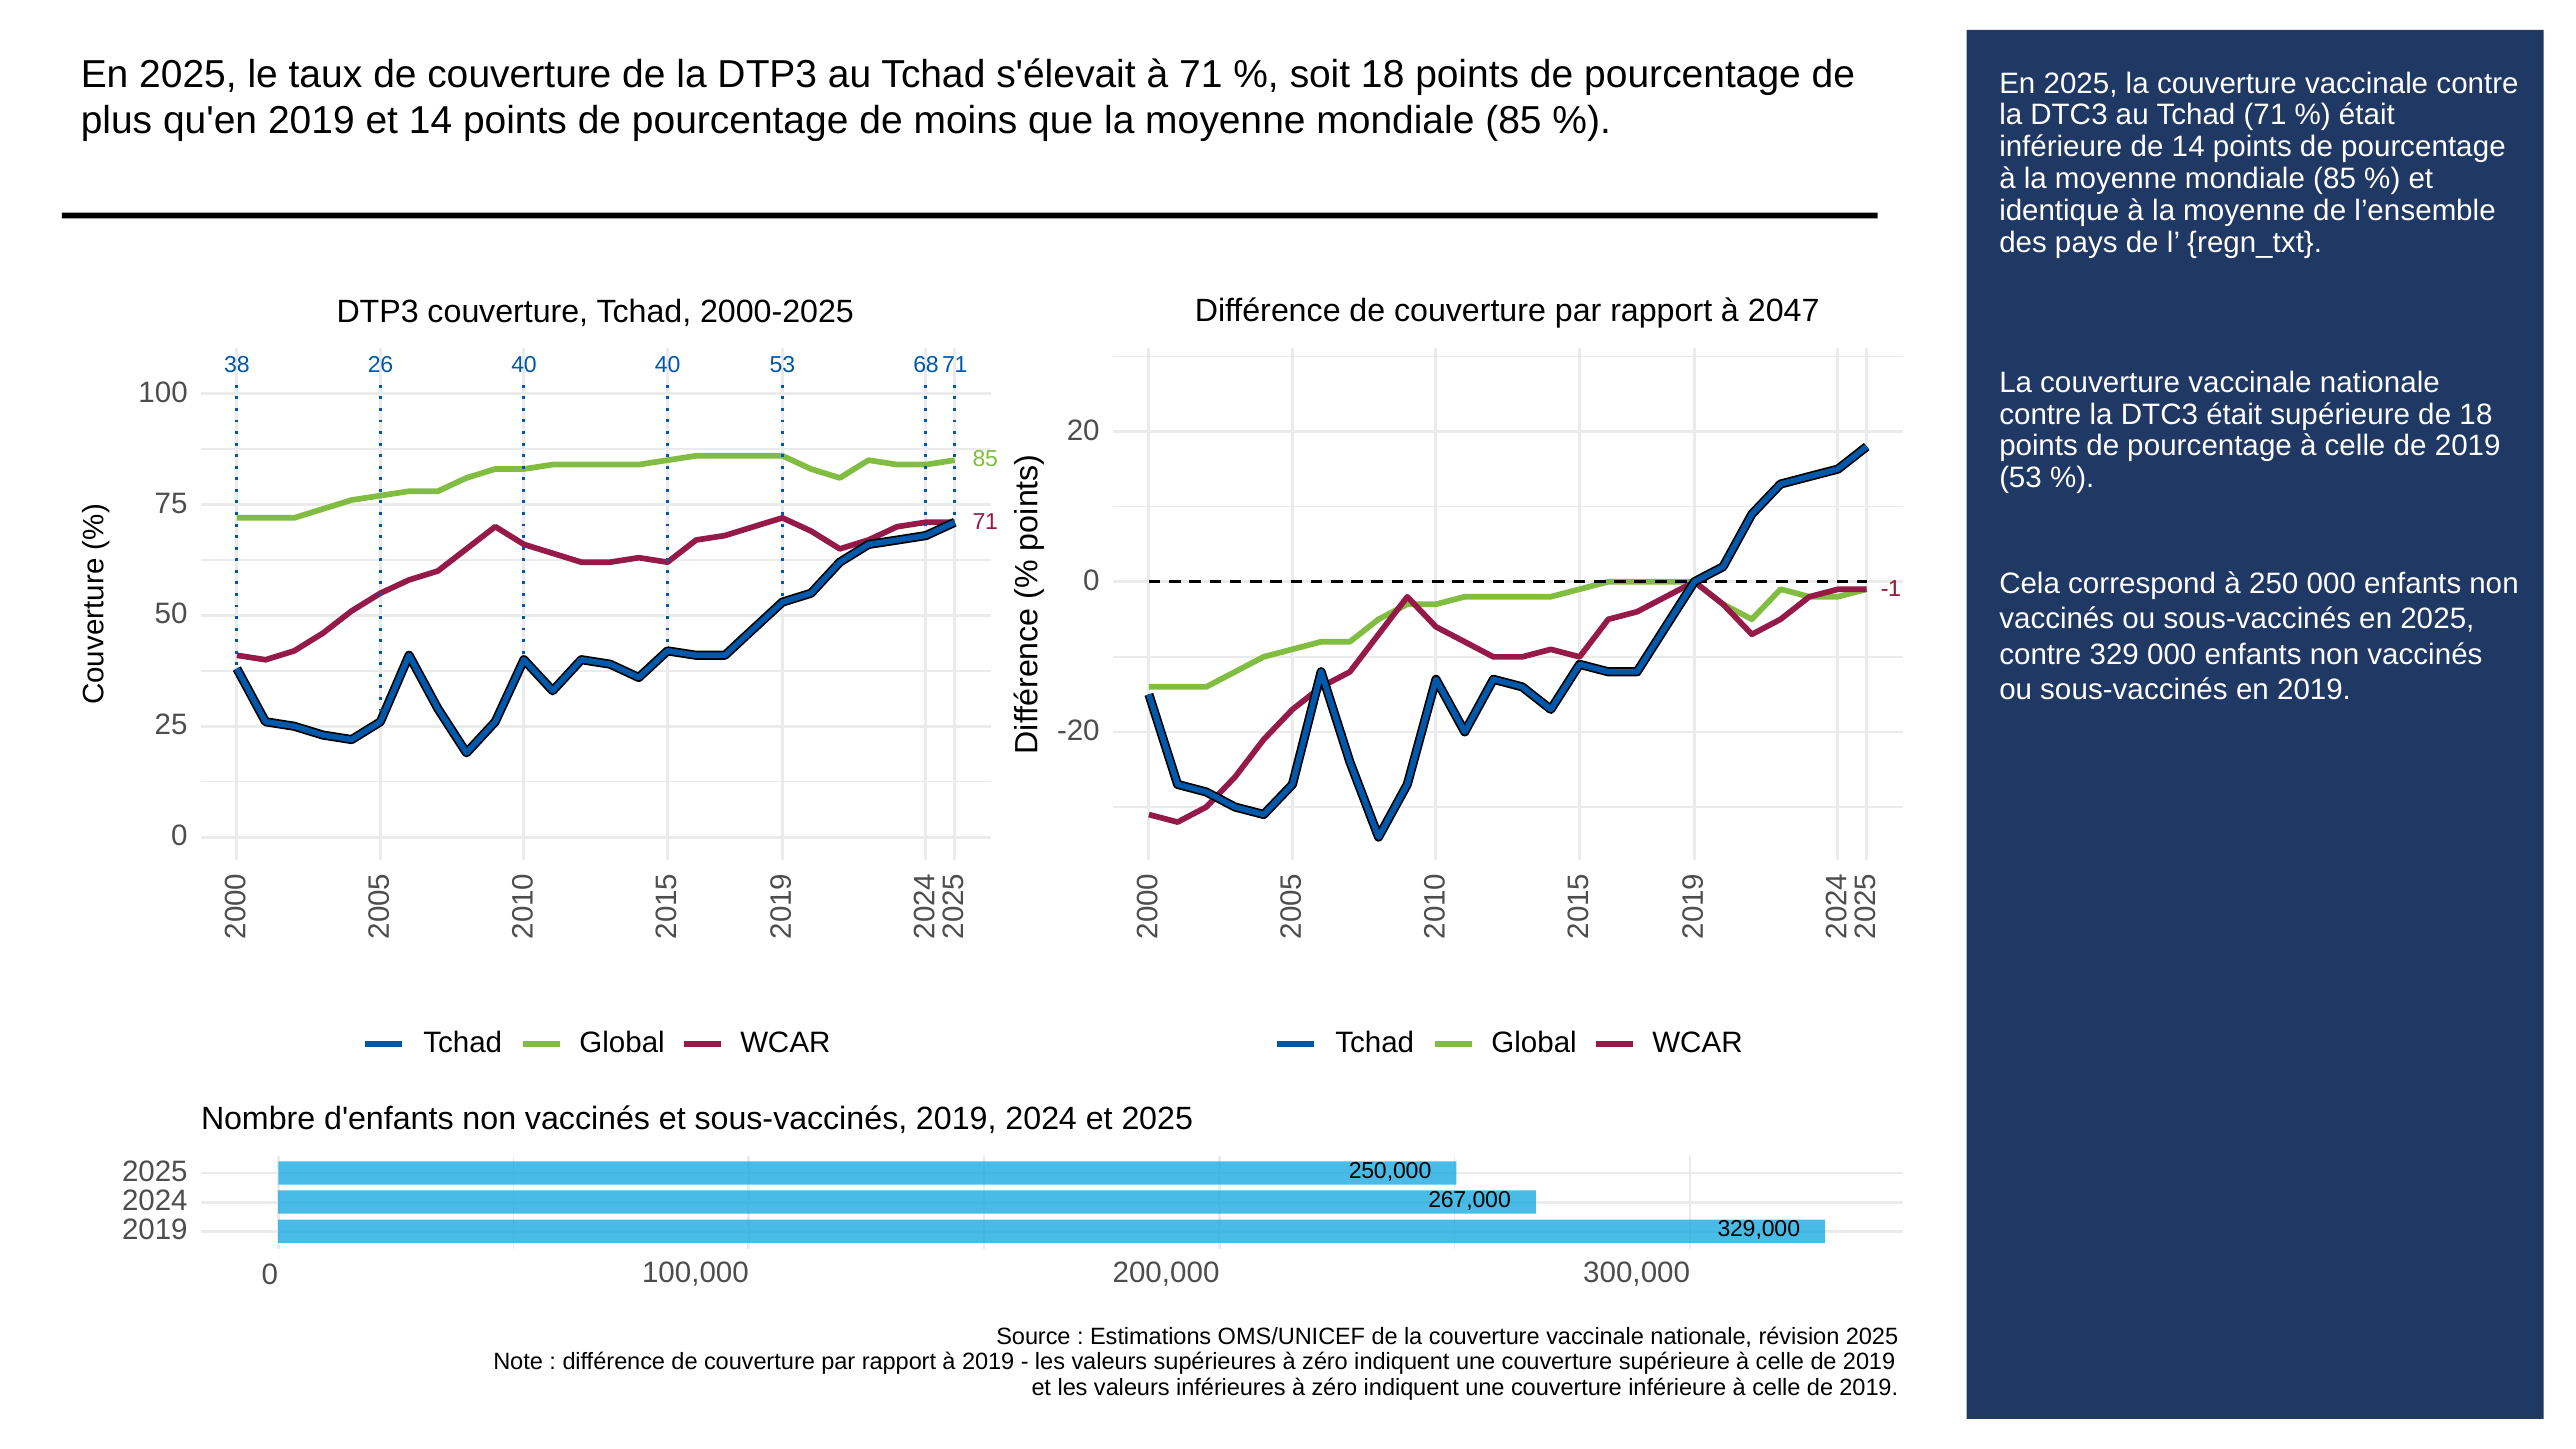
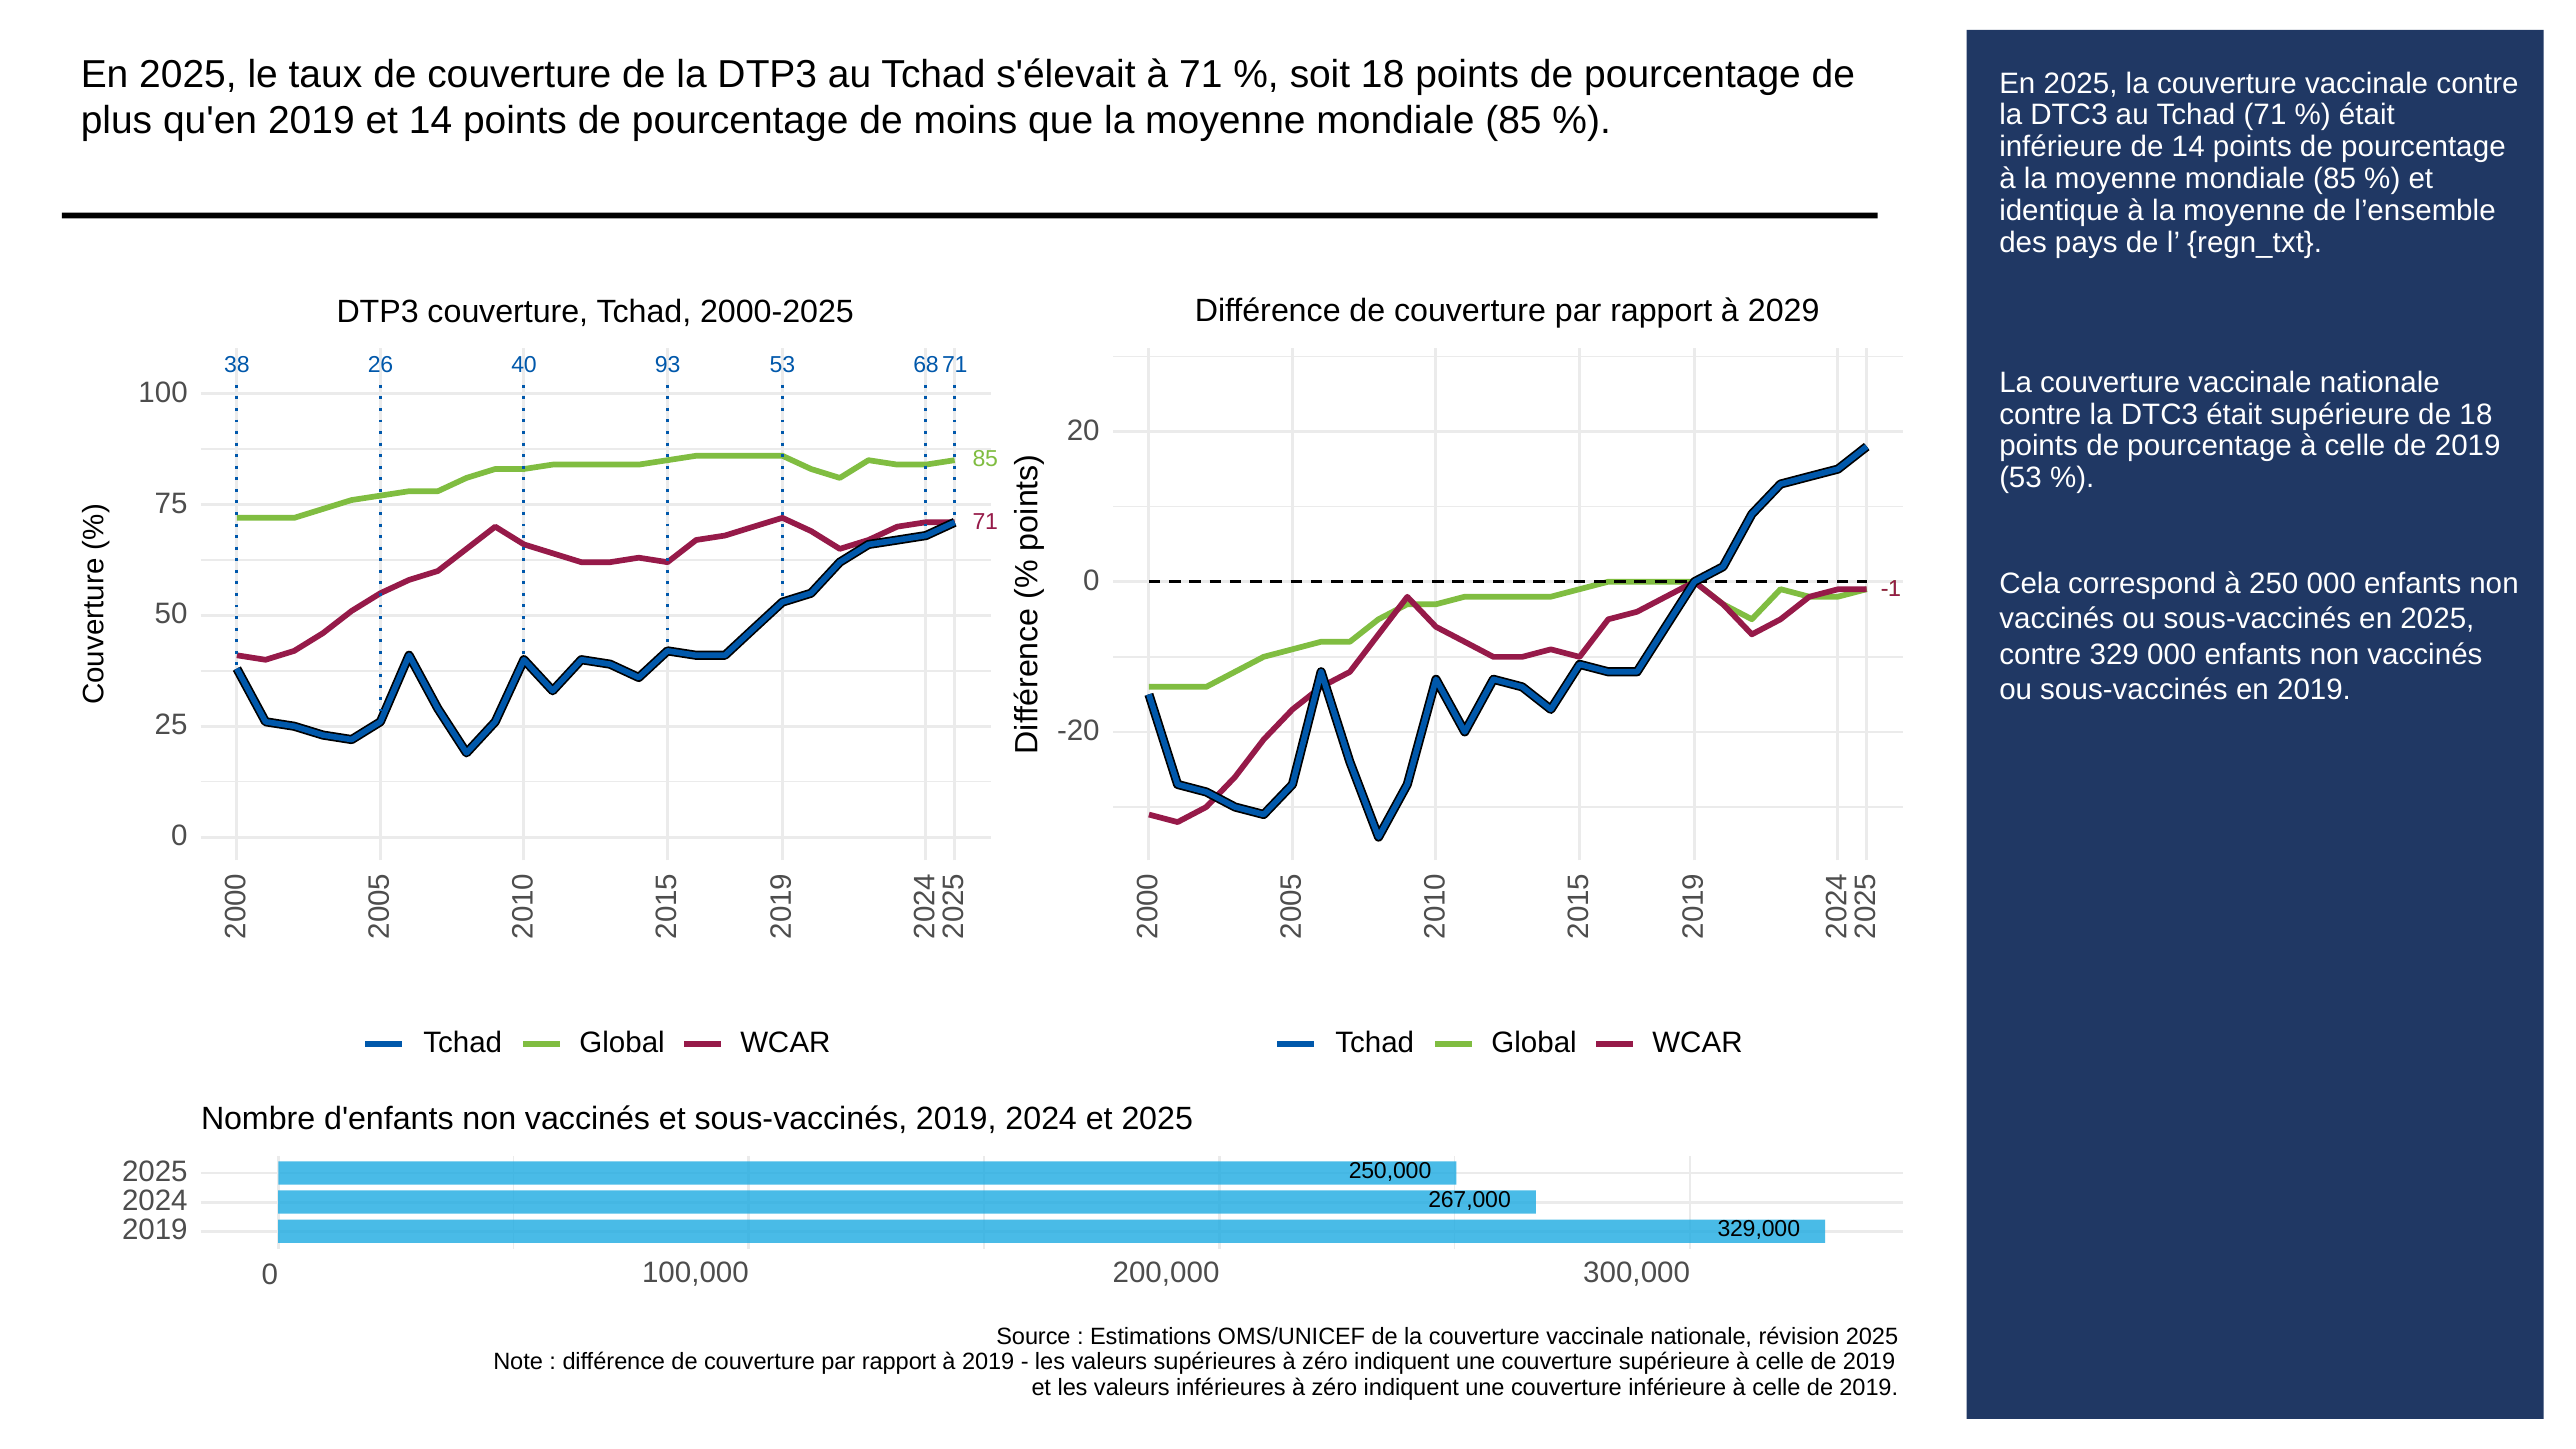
2047: 2047 -> 2029 (1784, 311)
40 40: 40 -> 93 (668, 365)
